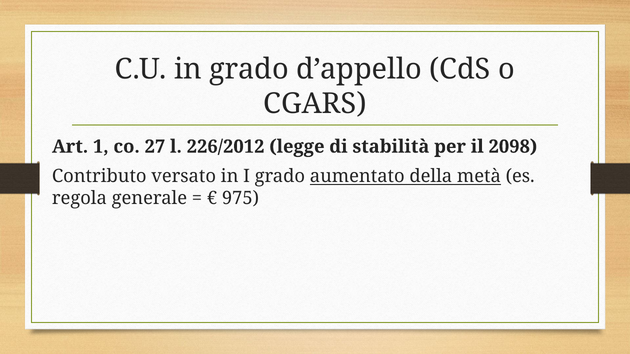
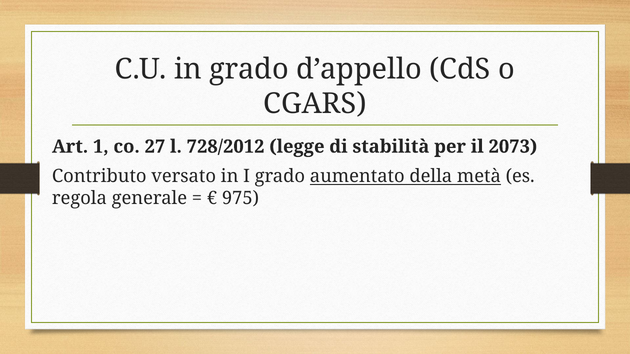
226/2012: 226/2012 -> 728/2012 (226, 147)
2098: 2098 -> 2073 (513, 147)
